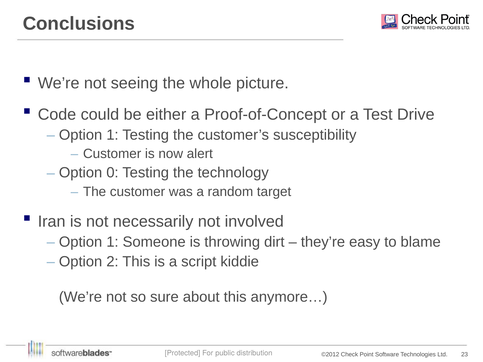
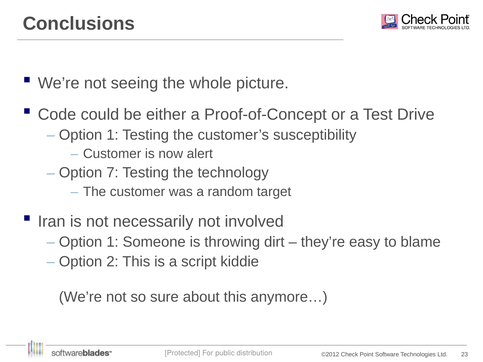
0: 0 -> 7 (112, 173)
